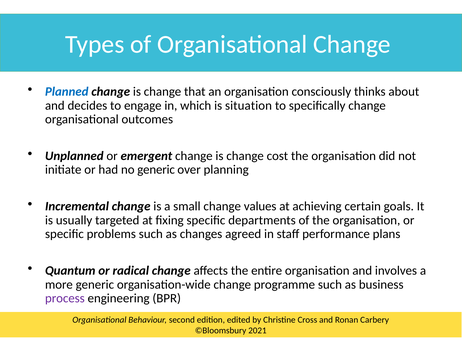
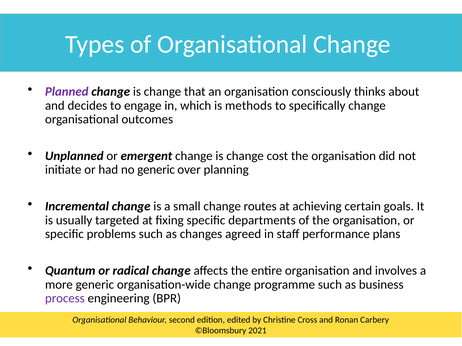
Planned colour: blue -> purple (67, 92)
situation: situation -> methods (249, 106)
values: values -> routes (260, 207)
